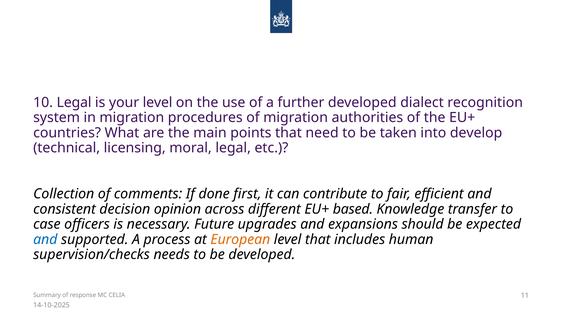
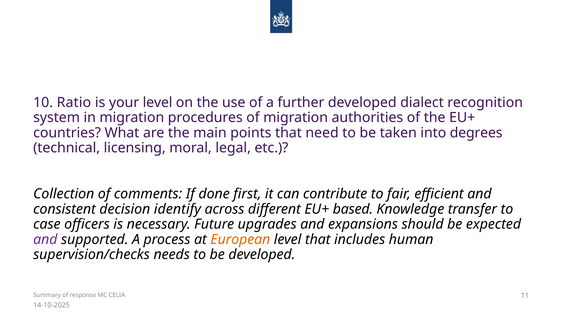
10 Legal: Legal -> Ratio (74, 103)
develop: develop -> degrees (476, 133)
opinion: opinion -> identify (177, 209)
and colour: blue -> purple (45, 239)
